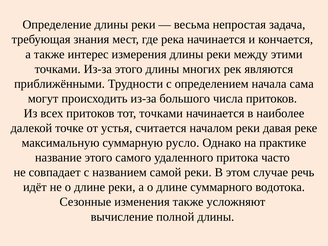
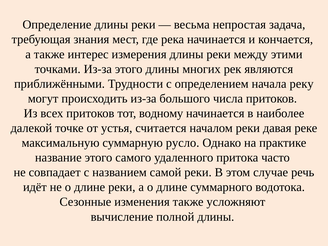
сама: сама -> реку (302, 84)
тот точками: точками -> водному (161, 113)
